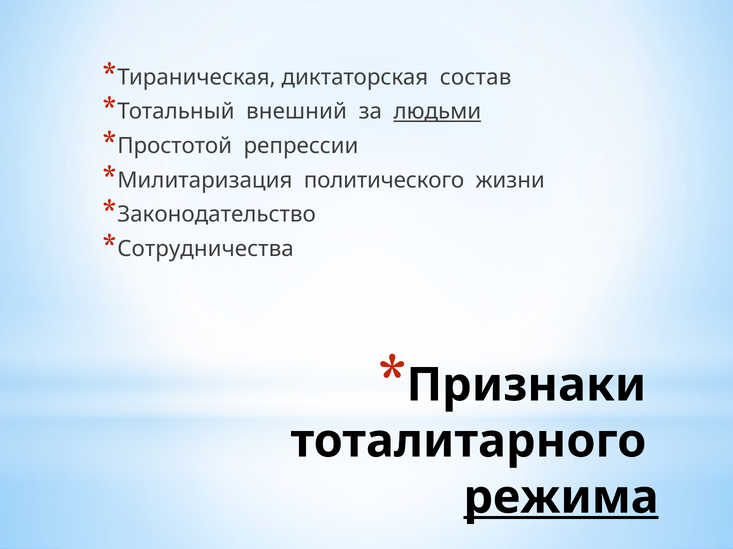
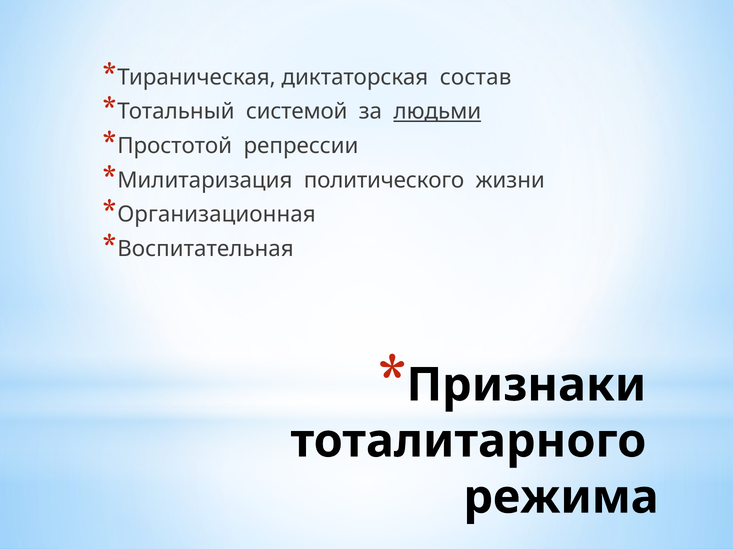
внешний: внешний -> системой (297, 112)
Законодательство: Законодательство -> Организационная (217, 215)
Сотрудничества: Сотрудничества -> Воспитательная (206, 249)
режима underline: present -> none (561, 498)
